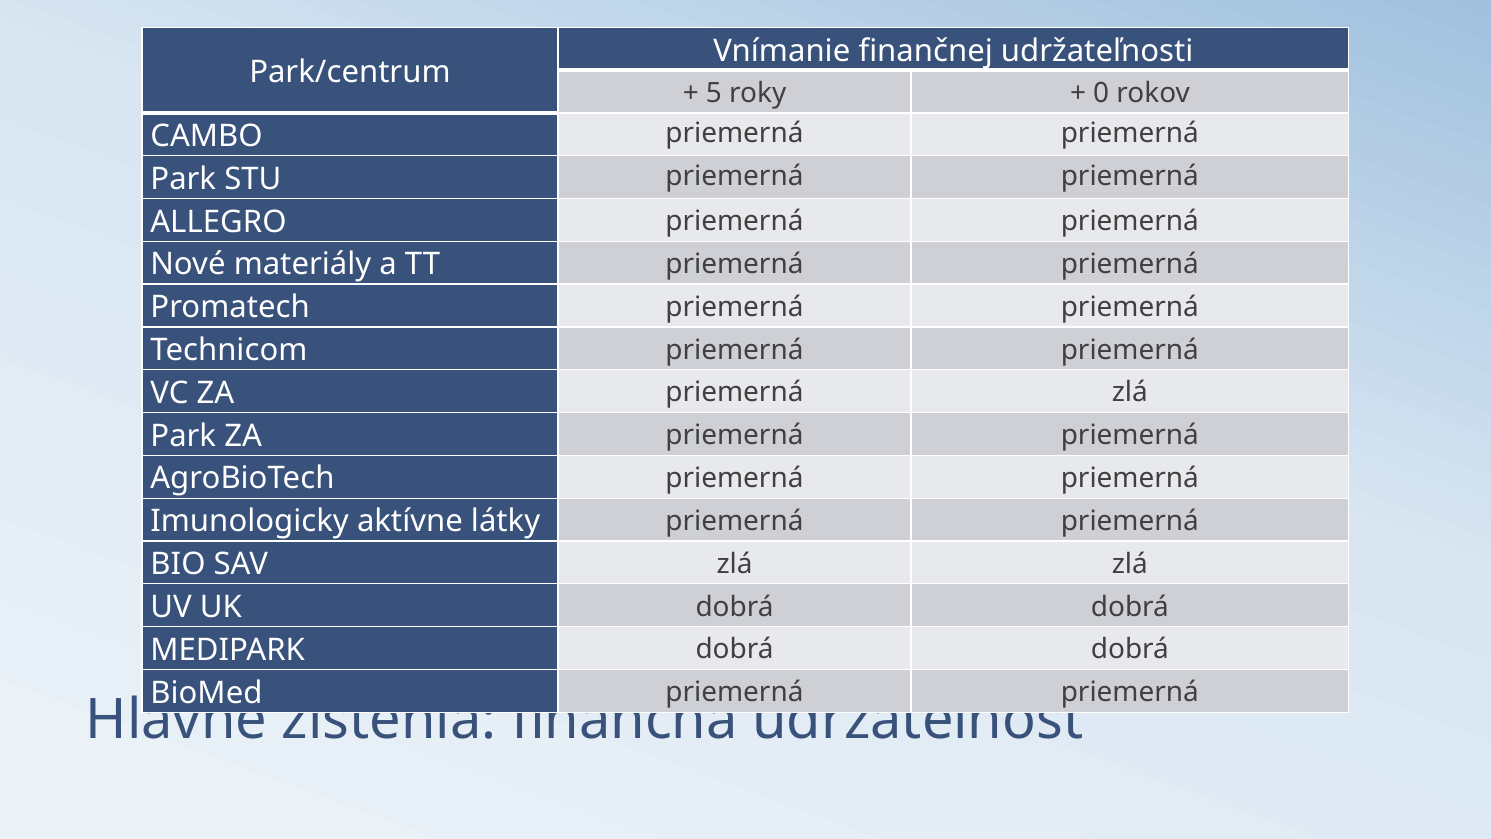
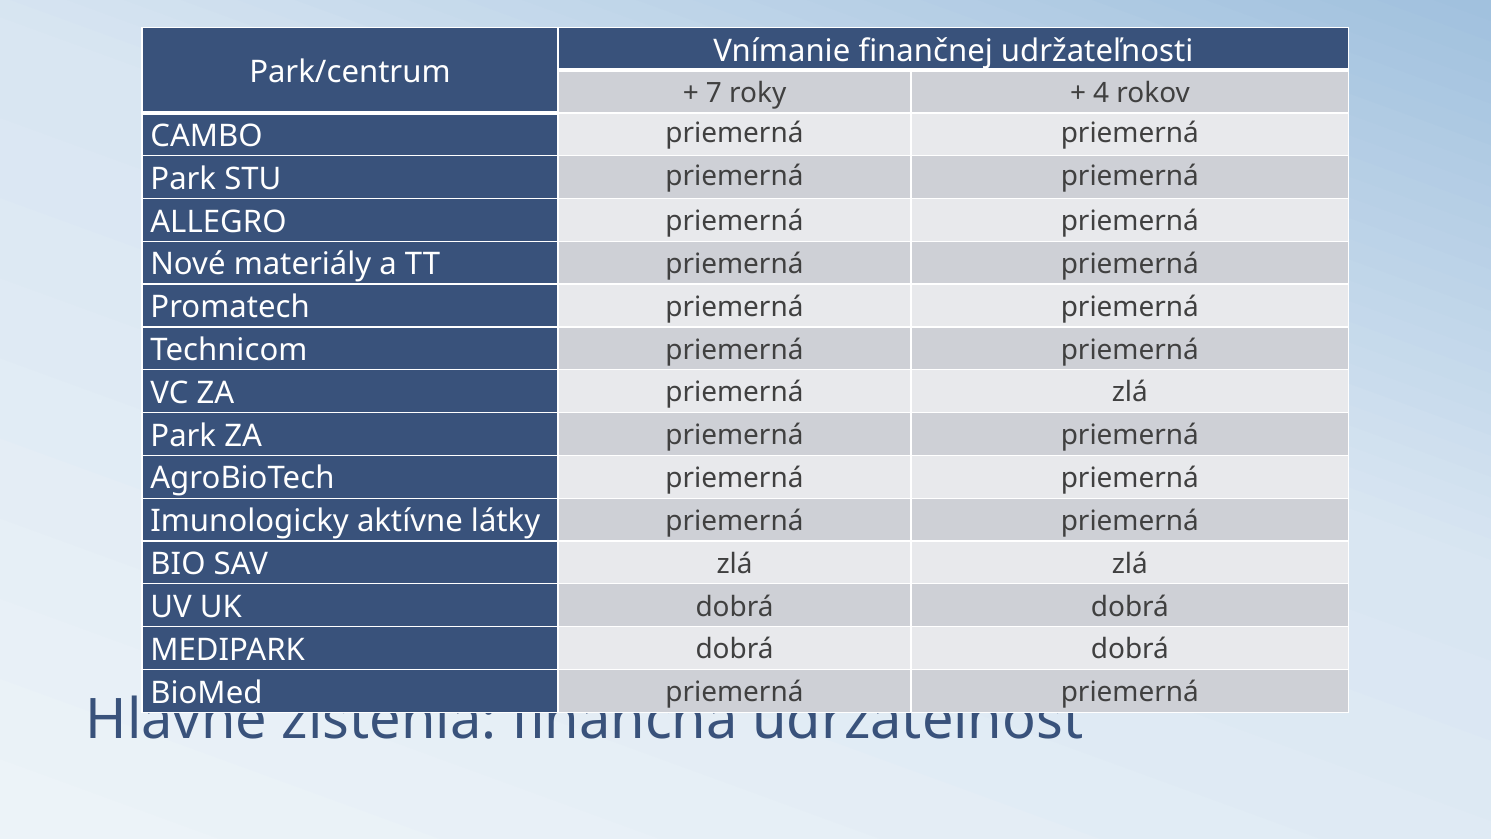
5: 5 -> 7 (714, 93)
0: 0 -> 4 (1101, 93)
